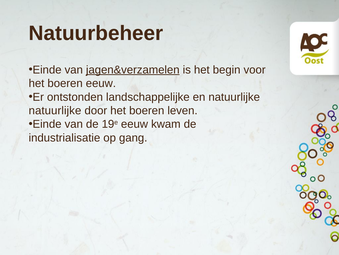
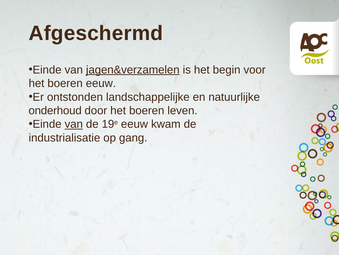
Natuurbeheer: Natuurbeheer -> Afgeschermd (96, 33)
natuurlijke: natuurlijke -> onderhoud (55, 110)
van underline: none -> present (74, 124)
